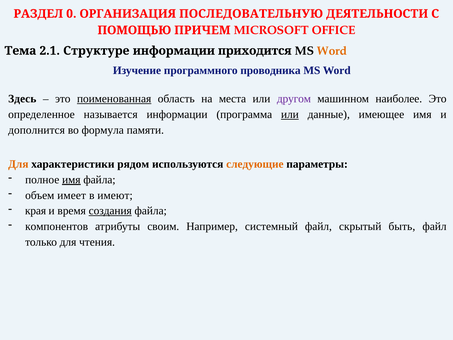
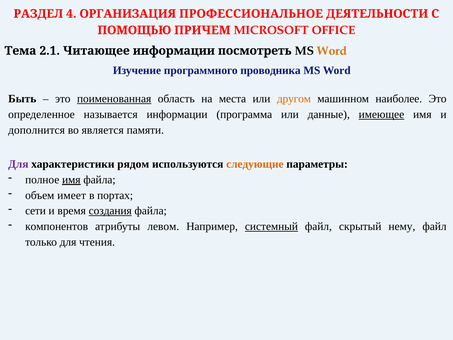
0: 0 -> 4 (71, 14)
ПОСЛЕДОВАТЕЛЬНУЮ: ПОСЛЕДОВАТЕЛЬНУЮ -> ПРОФЕССИОНАЛЬНОЕ (251, 14)
Структуре: Структуре -> Читающее (96, 51)
приходится: приходится -> посмотреть (255, 51)
Здесь: Здесь -> Быть (22, 99)
другом colour: purple -> orange (294, 99)
или underline: present -> none (290, 114)
имеющее underline: none -> present (381, 114)
формула: формула -> является (103, 130)
Для colour: orange -> purple (18, 164)
имеют: имеют -> портах (115, 195)
края: края -> сети (36, 211)
своим: своим -> левом (163, 226)
системный underline: none -> present (271, 226)
быть: быть -> нему (402, 226)
